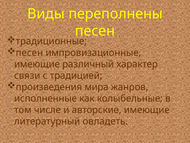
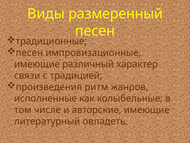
переполнены: переполнены -> размеренный (116, 14)
мира: мира -> ритм (96, 87)
